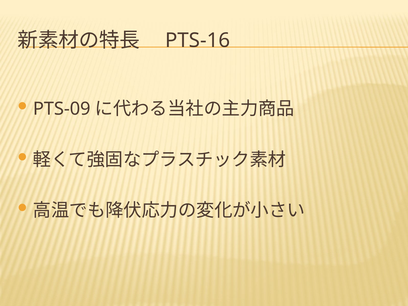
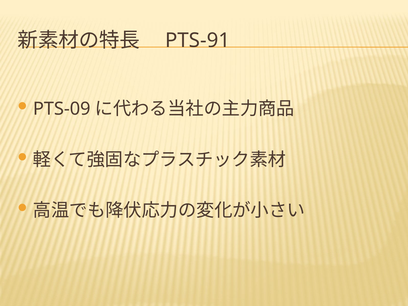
PTS-16: PTS-16 -> PTS-91 (198, 41)
